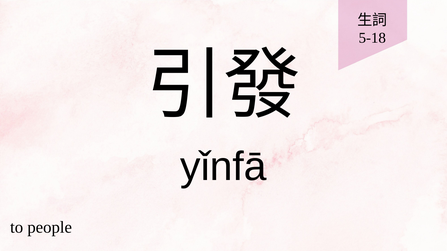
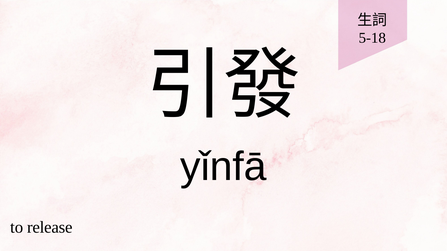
people: people -> release (50, 228)
